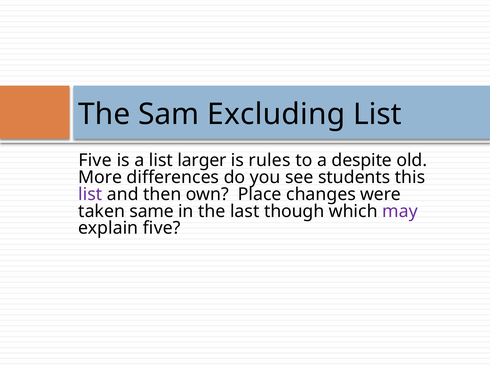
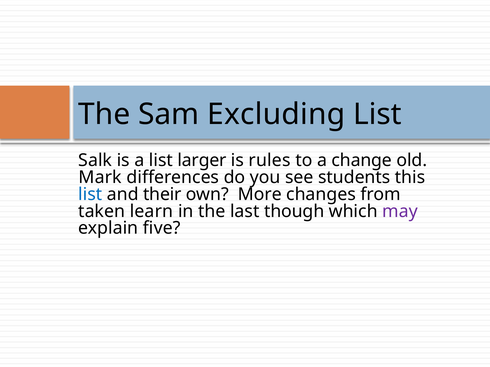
Five: Five -> Salk (95, 161)
despite: despite -> change (362, 161)
More: More -> Mark (100, 178)
list colour: purple -> blue (90, 195)
then: then -> their (162, 195)
Place: Place -> More (260, 195)
were: were -> from (381, 195)
same: same -> learn (151, 211)
